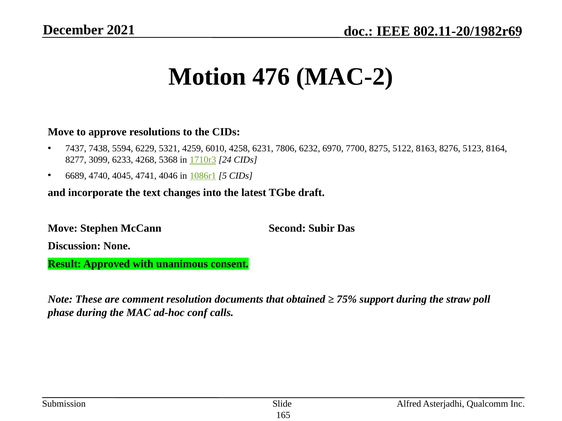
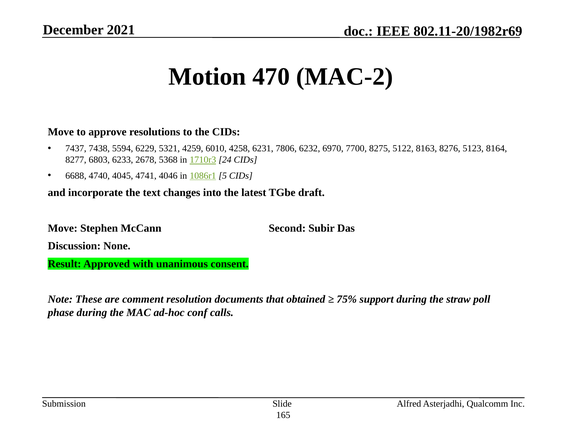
476: 476 -> 470 (271, 77)
3099: 3099 -> 6803 (99, 160)
4268: 4268 -> 2678 (146, 160)
6689: 6689 -> 6688 (76, 176)
